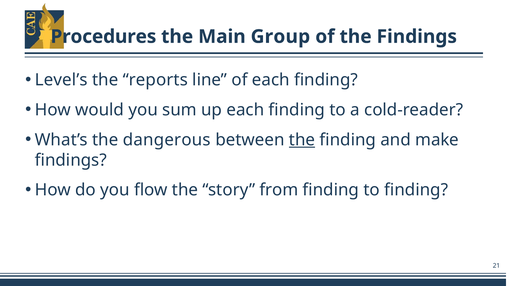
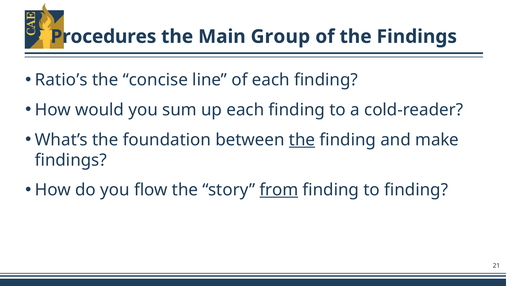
Level’s: Level’s -> Ratio’s (61, 80)
reports: reports -> concise (155, 80)
dangerous: dangerous -> foundation (167, 140)
from underline: none -> present (279, 190)
